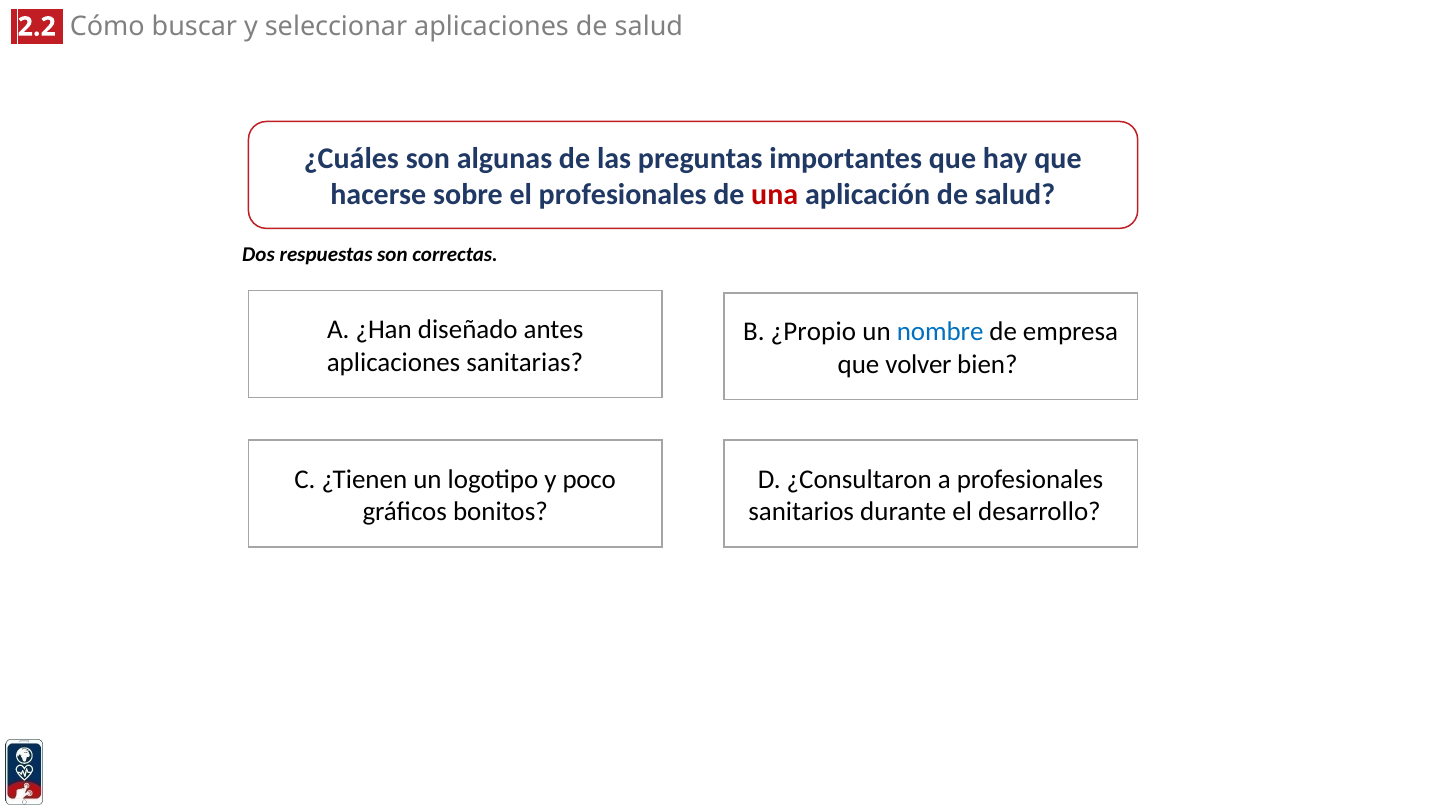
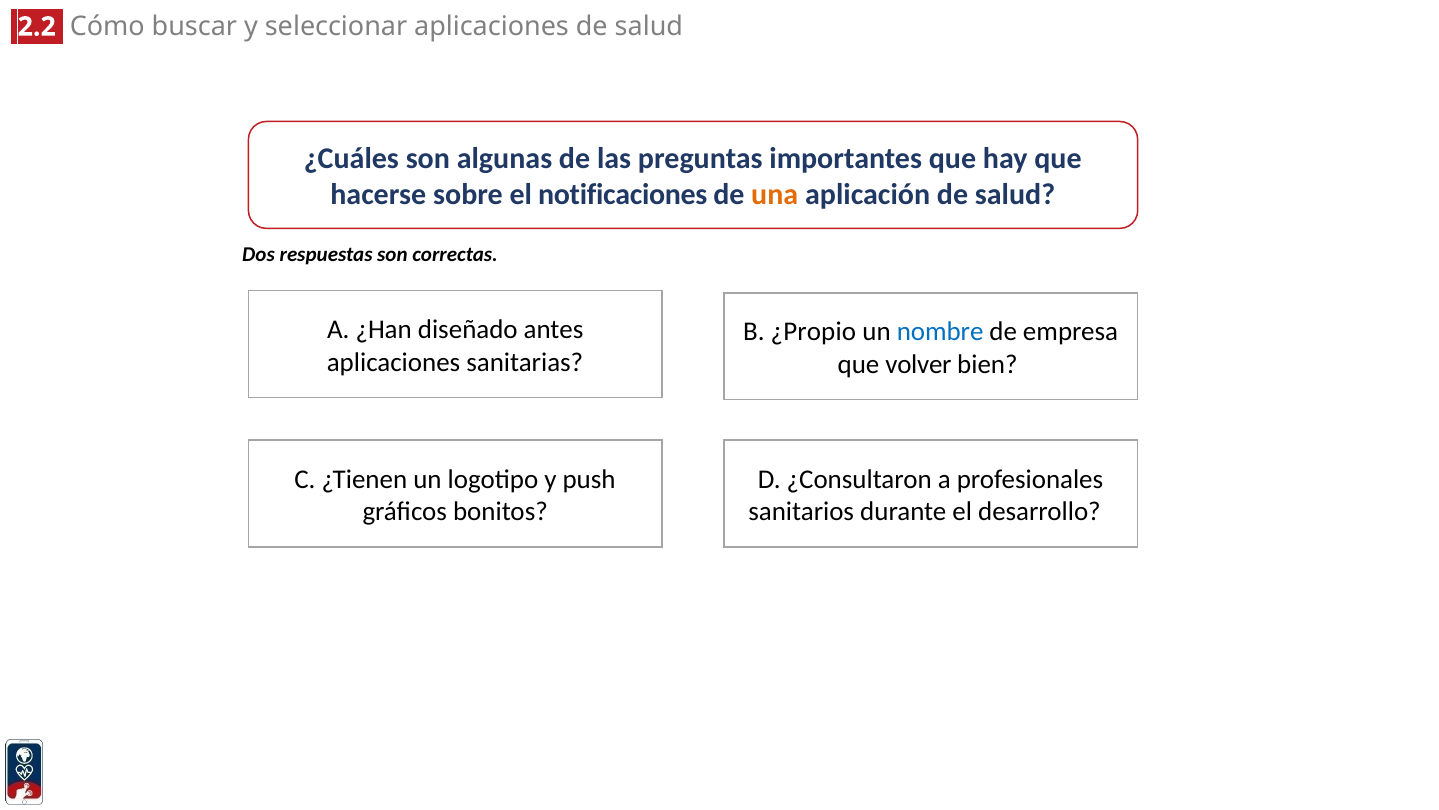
el profesionales: profesionales -> notificaciones (623, 195)
una colour: red -> orange (775, 195)
poco: poco -> push (589, 479)
